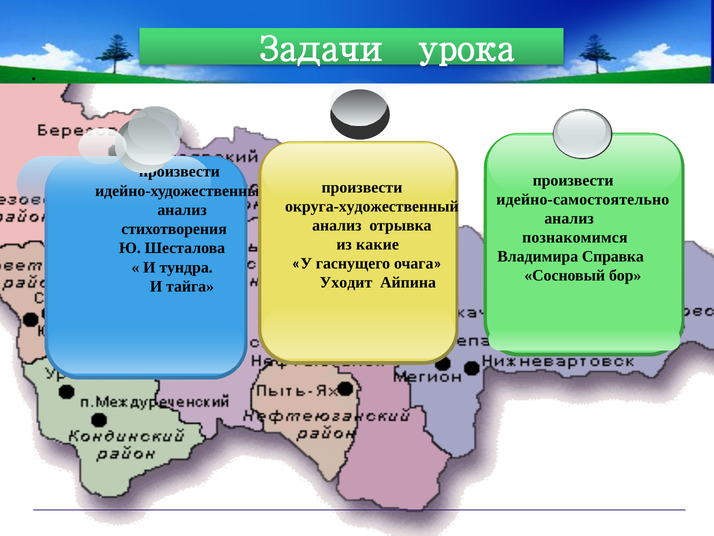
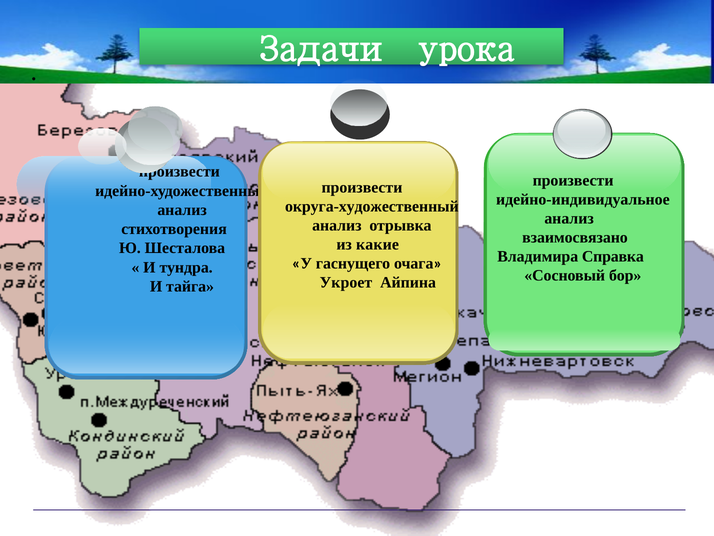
идейно-самостоятельно: идейно-самостоятельно -> идейно-индивидуальное (583, 199)
познакомимся: познакомимся -> взаимосвязано (575, 237)
Уходит: Уходит -> Укроет (346, 282)
